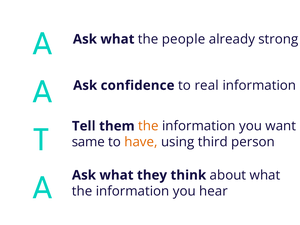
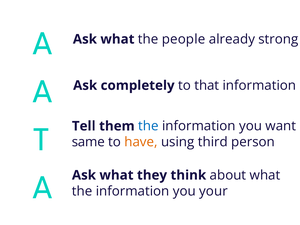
confidence: confidence -> completely (138, 85)
real: real -> that (207, 85)
the colour: orange -> blue (148, 126)
hear: hear -> your (214, 191)
